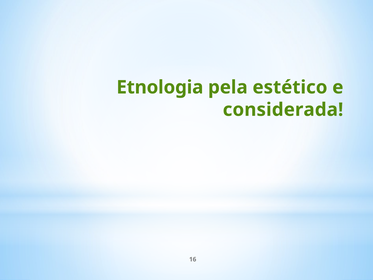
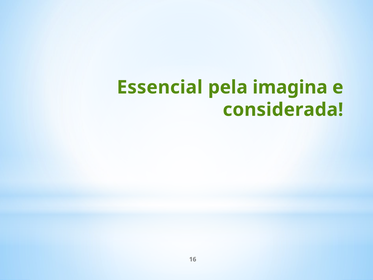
Etnologia: Etnologia -> Essencial (160, 87)
estético: estético -> imagina (290, 87)
